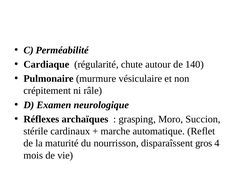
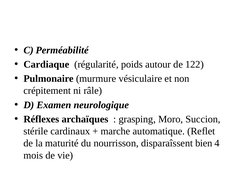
chute: chute -> poids (132, 64)
140: 140 -> 122 (195, 64)
gros: gros -> bien (204, 143)
